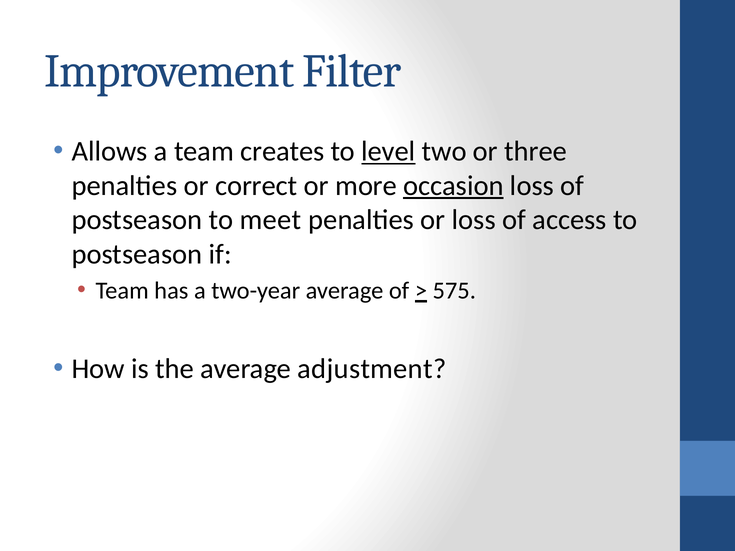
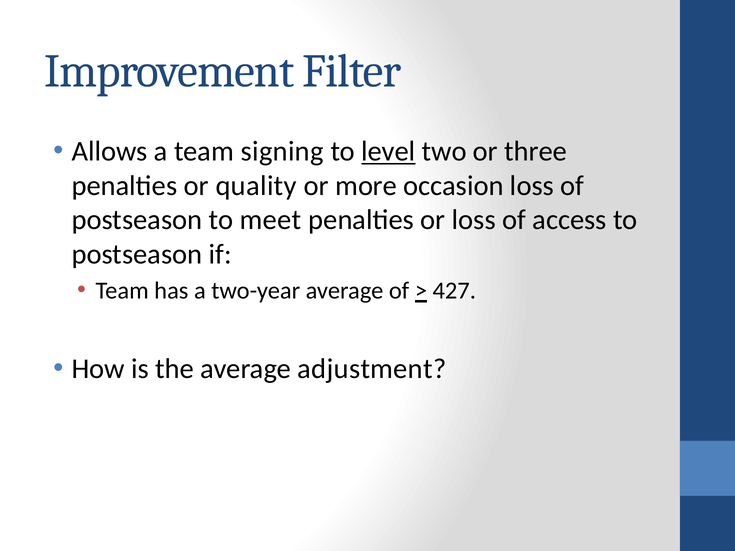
creates: creates -> signing (282, 151)
correct: correct -> quality (256, 186)
occasion underline: present -> none (453, 186)
575: 575 -> 427 (454, 291)
